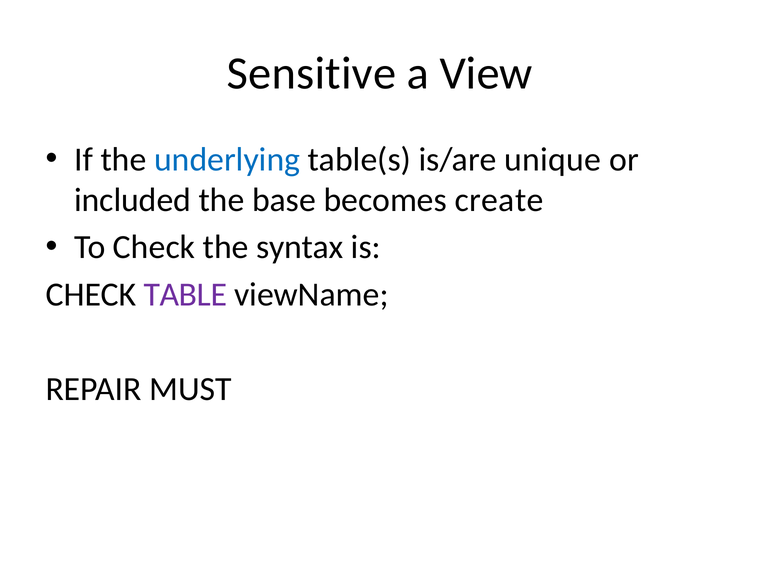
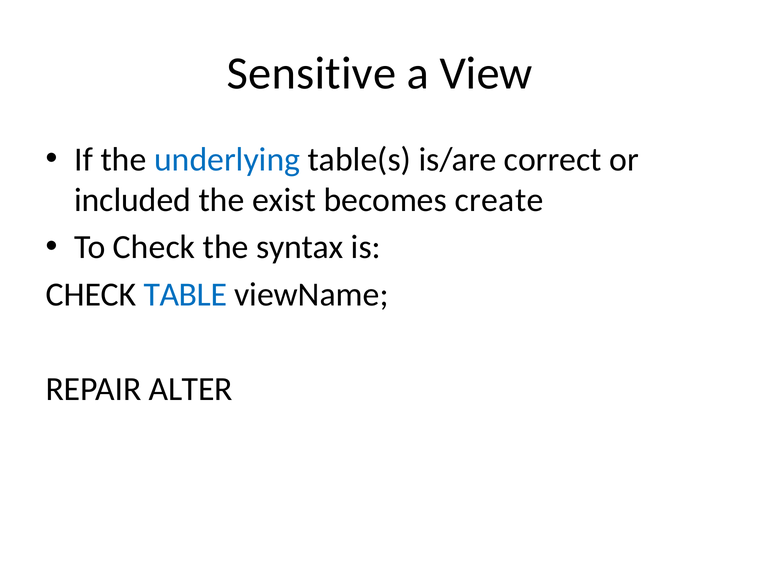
unique: unique -> correct (553, 159)
base: base -> exist (284, 200)
TABLE colour: purple -> blue (185, 295)
MUST: MUST -> ALTER (191, 389)
